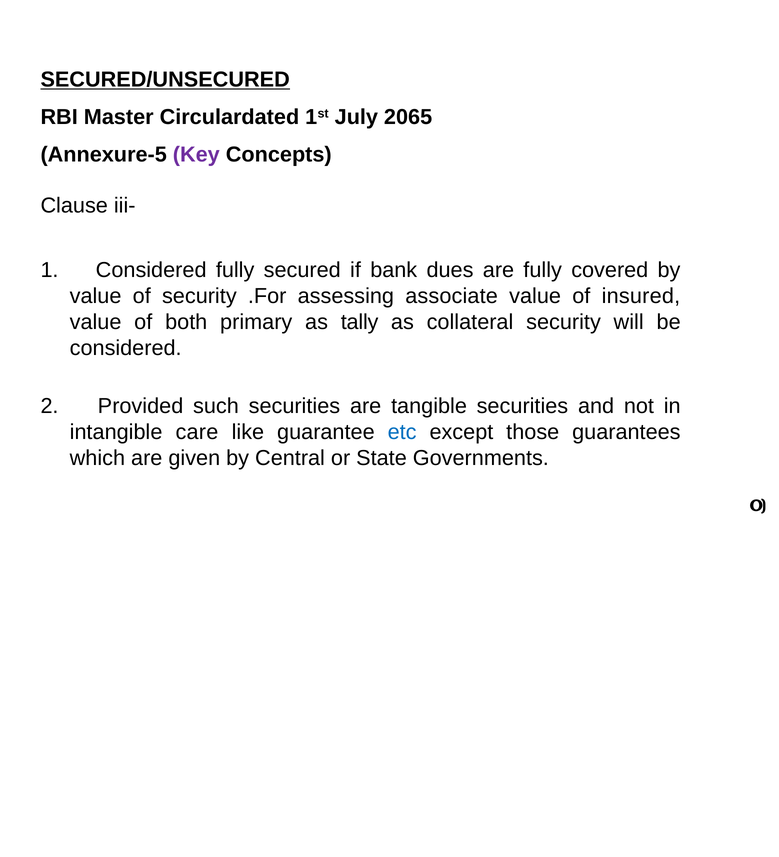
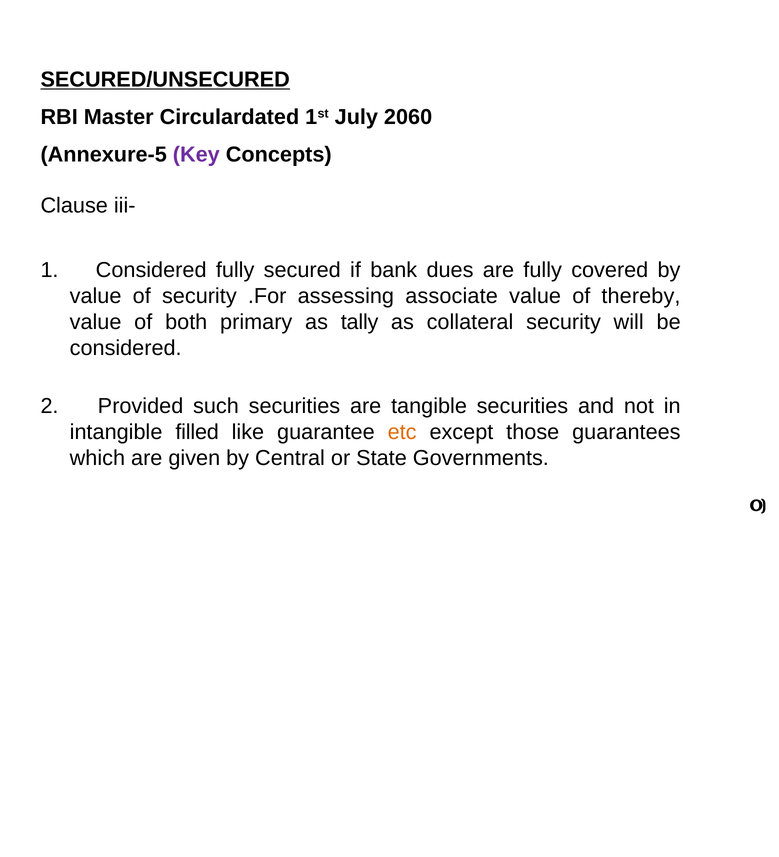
2065: 2065 -> 2060 (408, 117)
insured: insured -> thereby (641, 296)
care: care -> filled (197, 432)
etc colour: blue -> orange (402, 432)
